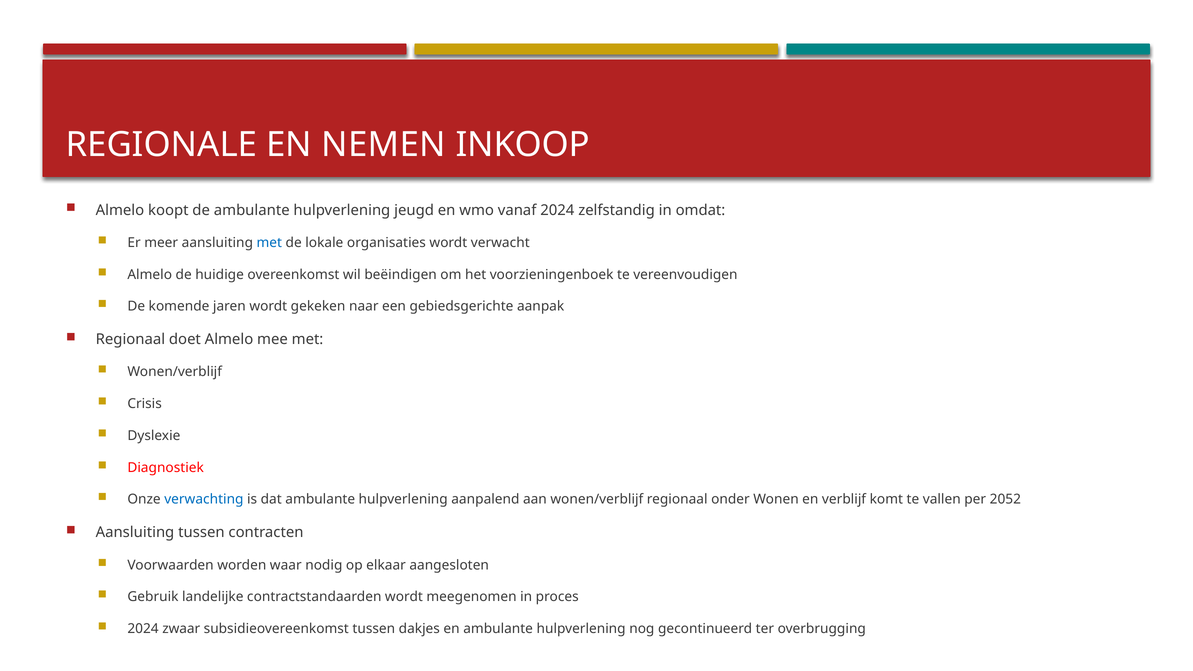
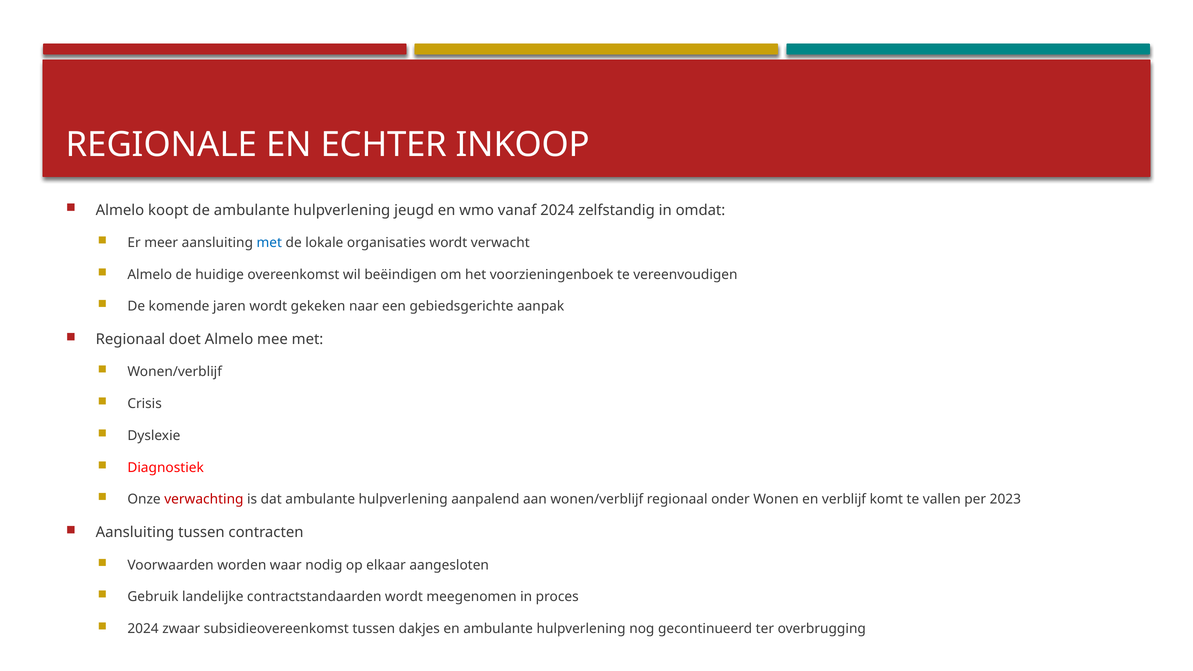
NEMEN: NEMEN -> ECHTER (384, 145)
verwachting colour: blue -> red (204, 499)
2052: 2052 -> 2023 (1005, 499)
